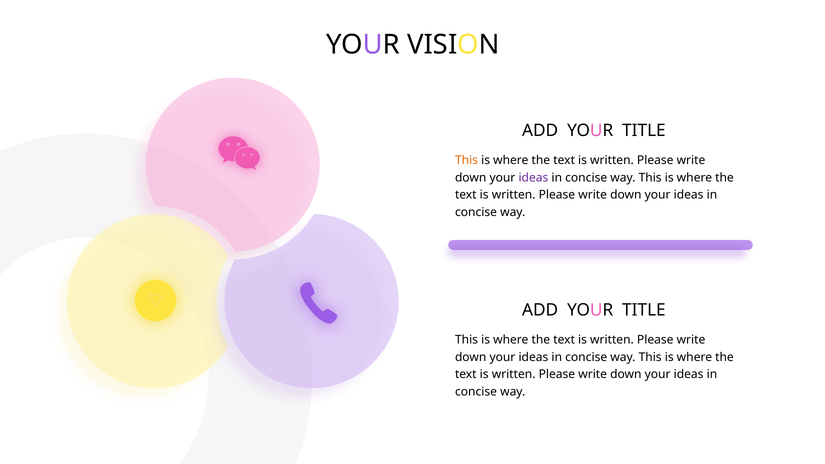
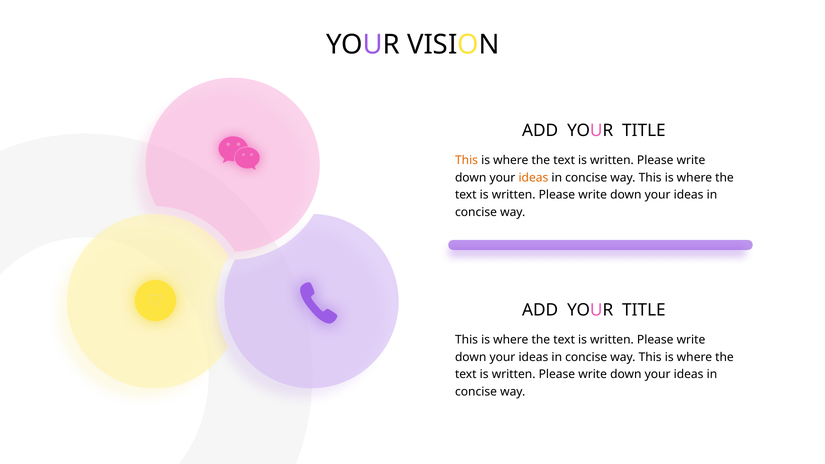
ideas colour: purple -> orange (533, 178)
